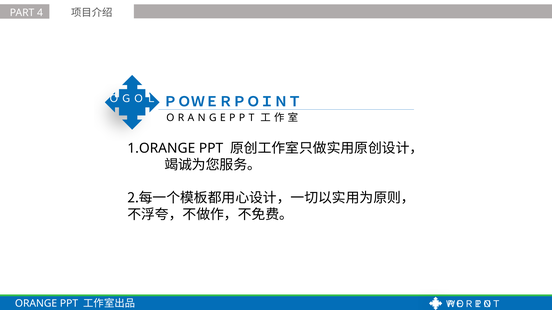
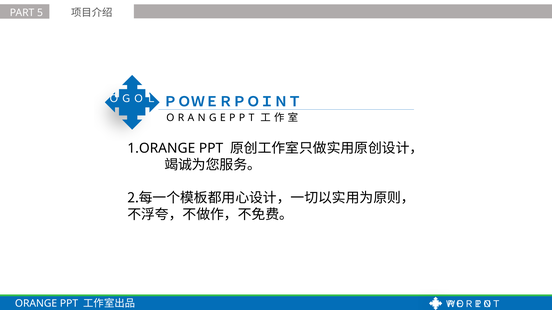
4: 4 -> 5 (40, 13)
